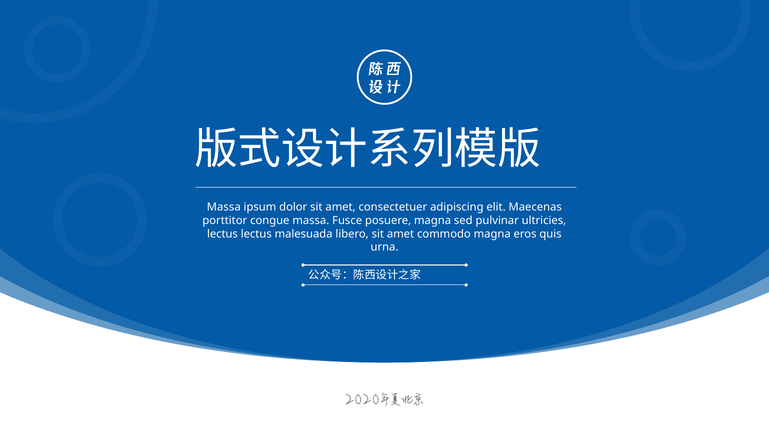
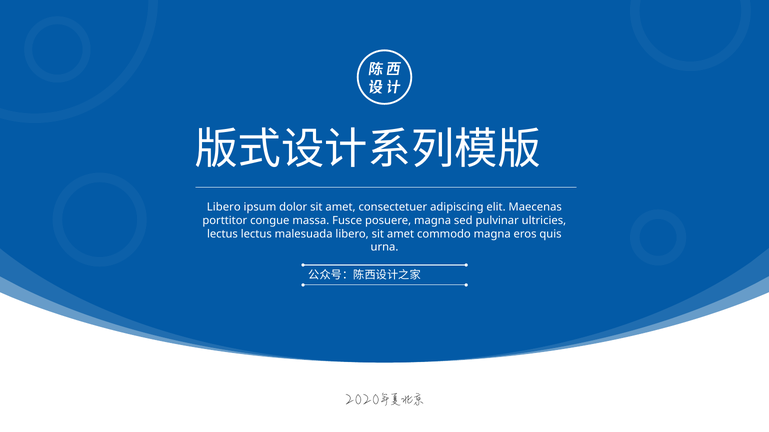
Massa: Massa -> Libero (224, 207)
